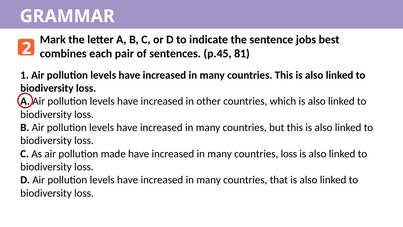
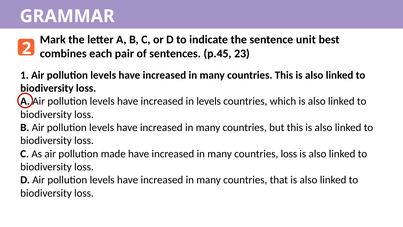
jobs: jobs -> unit (306, 40)
81: 81 -> 23 (242, 54)
in other: other -> levels (209, 101)
